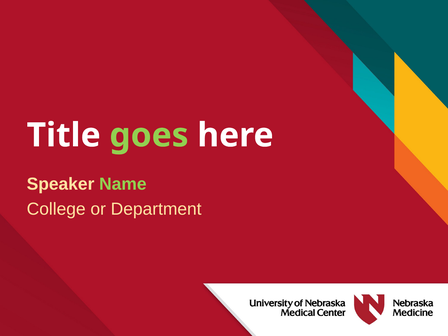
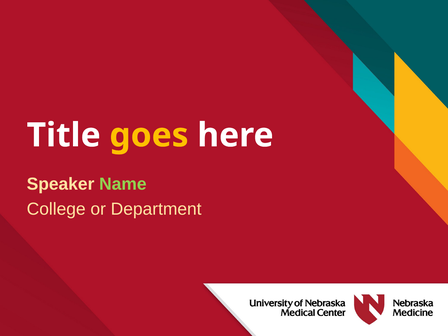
goes colour: light green -> yellow (149, 135)
